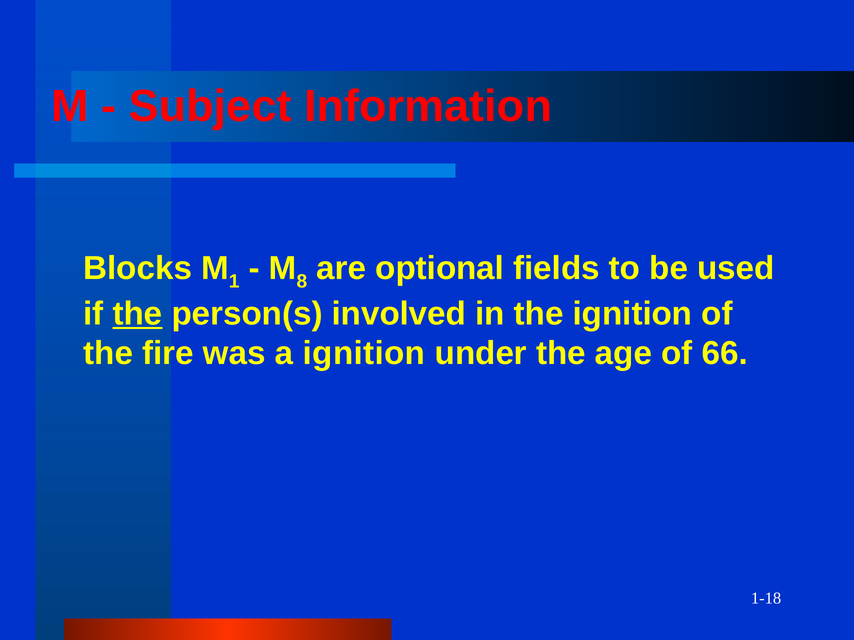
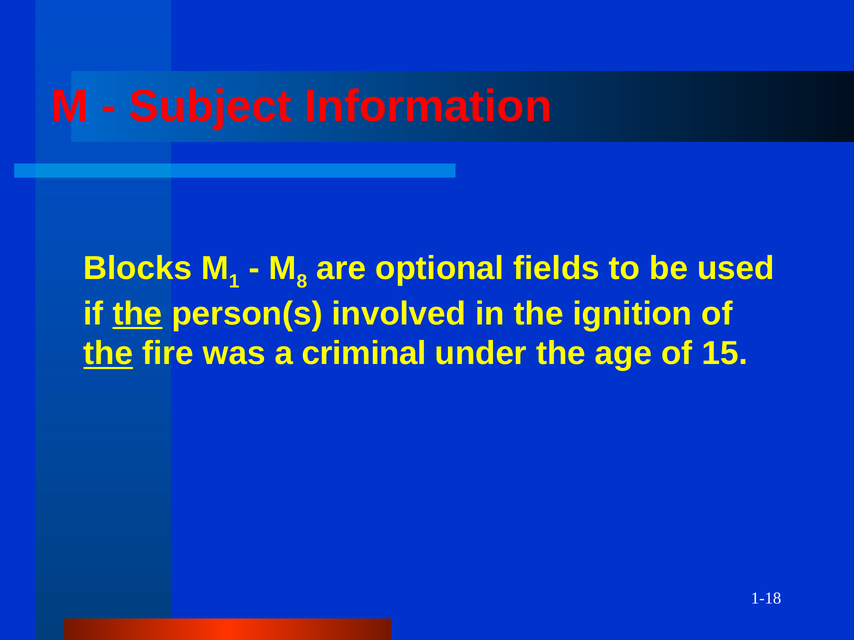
the underline: none -> present (108, 354)
a ignition: ignition -> criminal (364, 354)
66: 66 -> 15 (725, 354)
